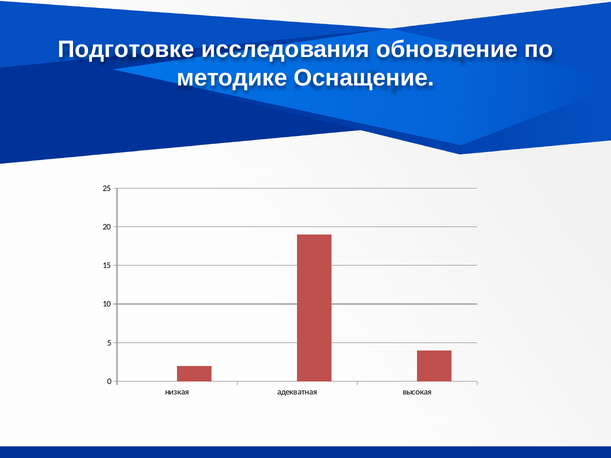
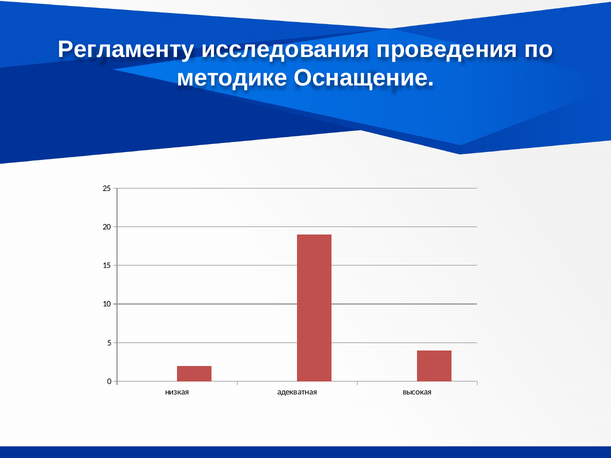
Подготовке: Подготовке -> Регламенту (126, 50)
обновление: обновление -> проведения (447, 50)
